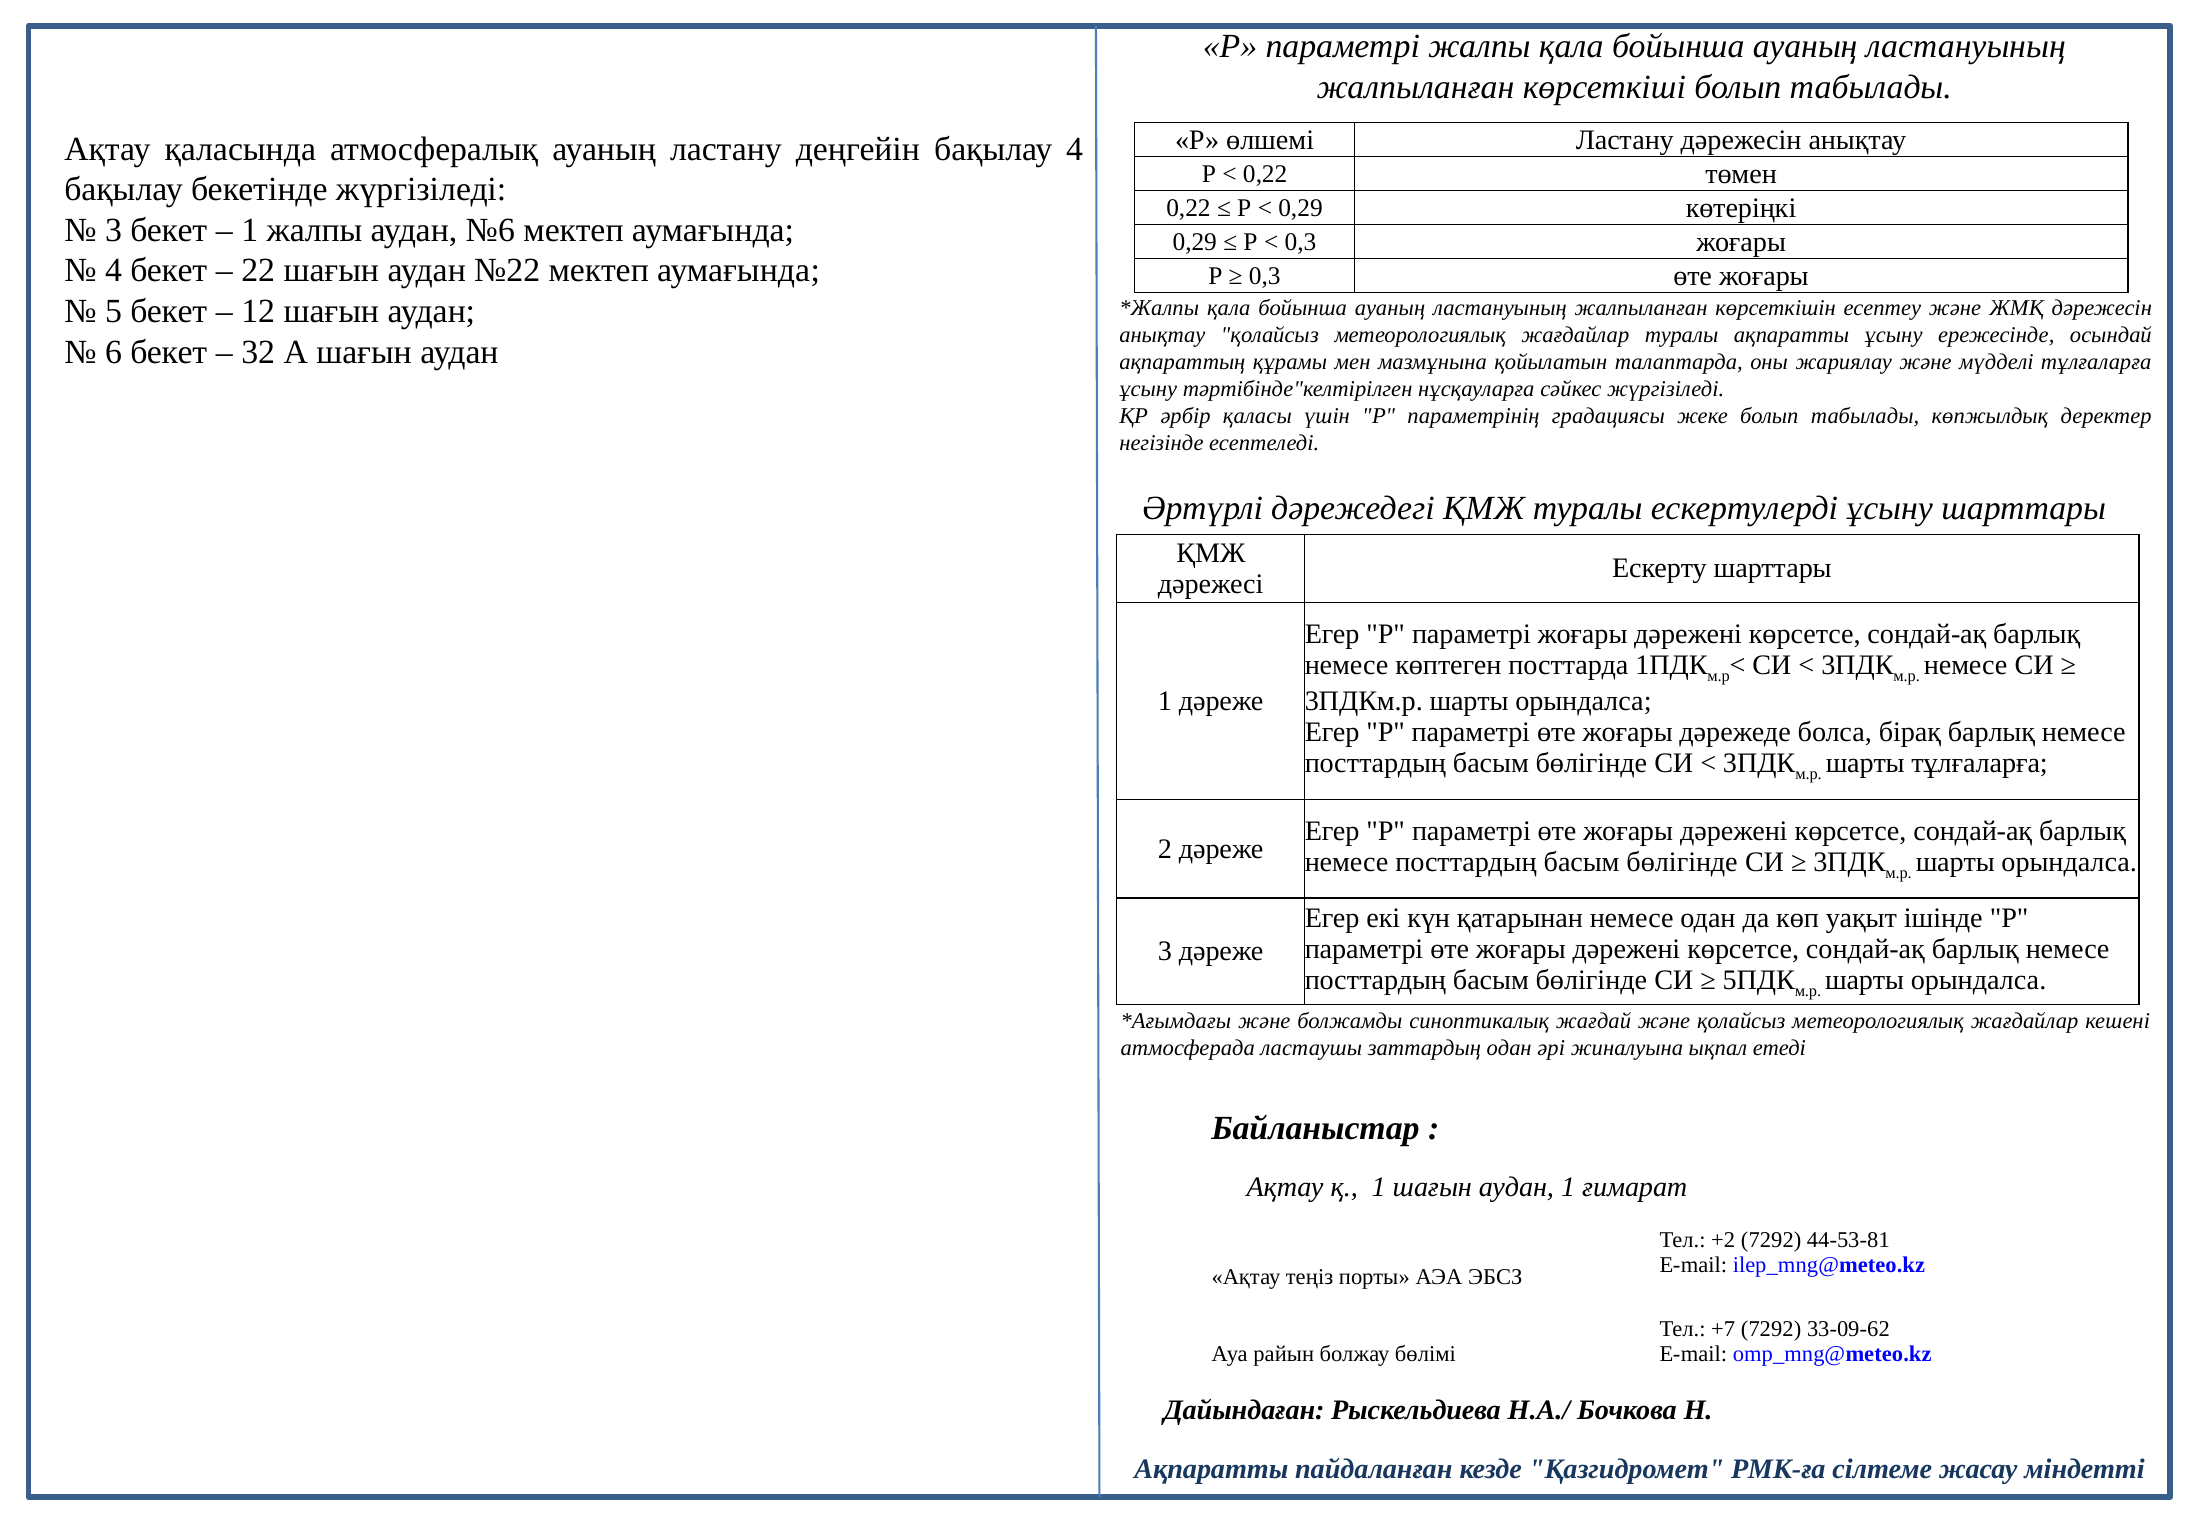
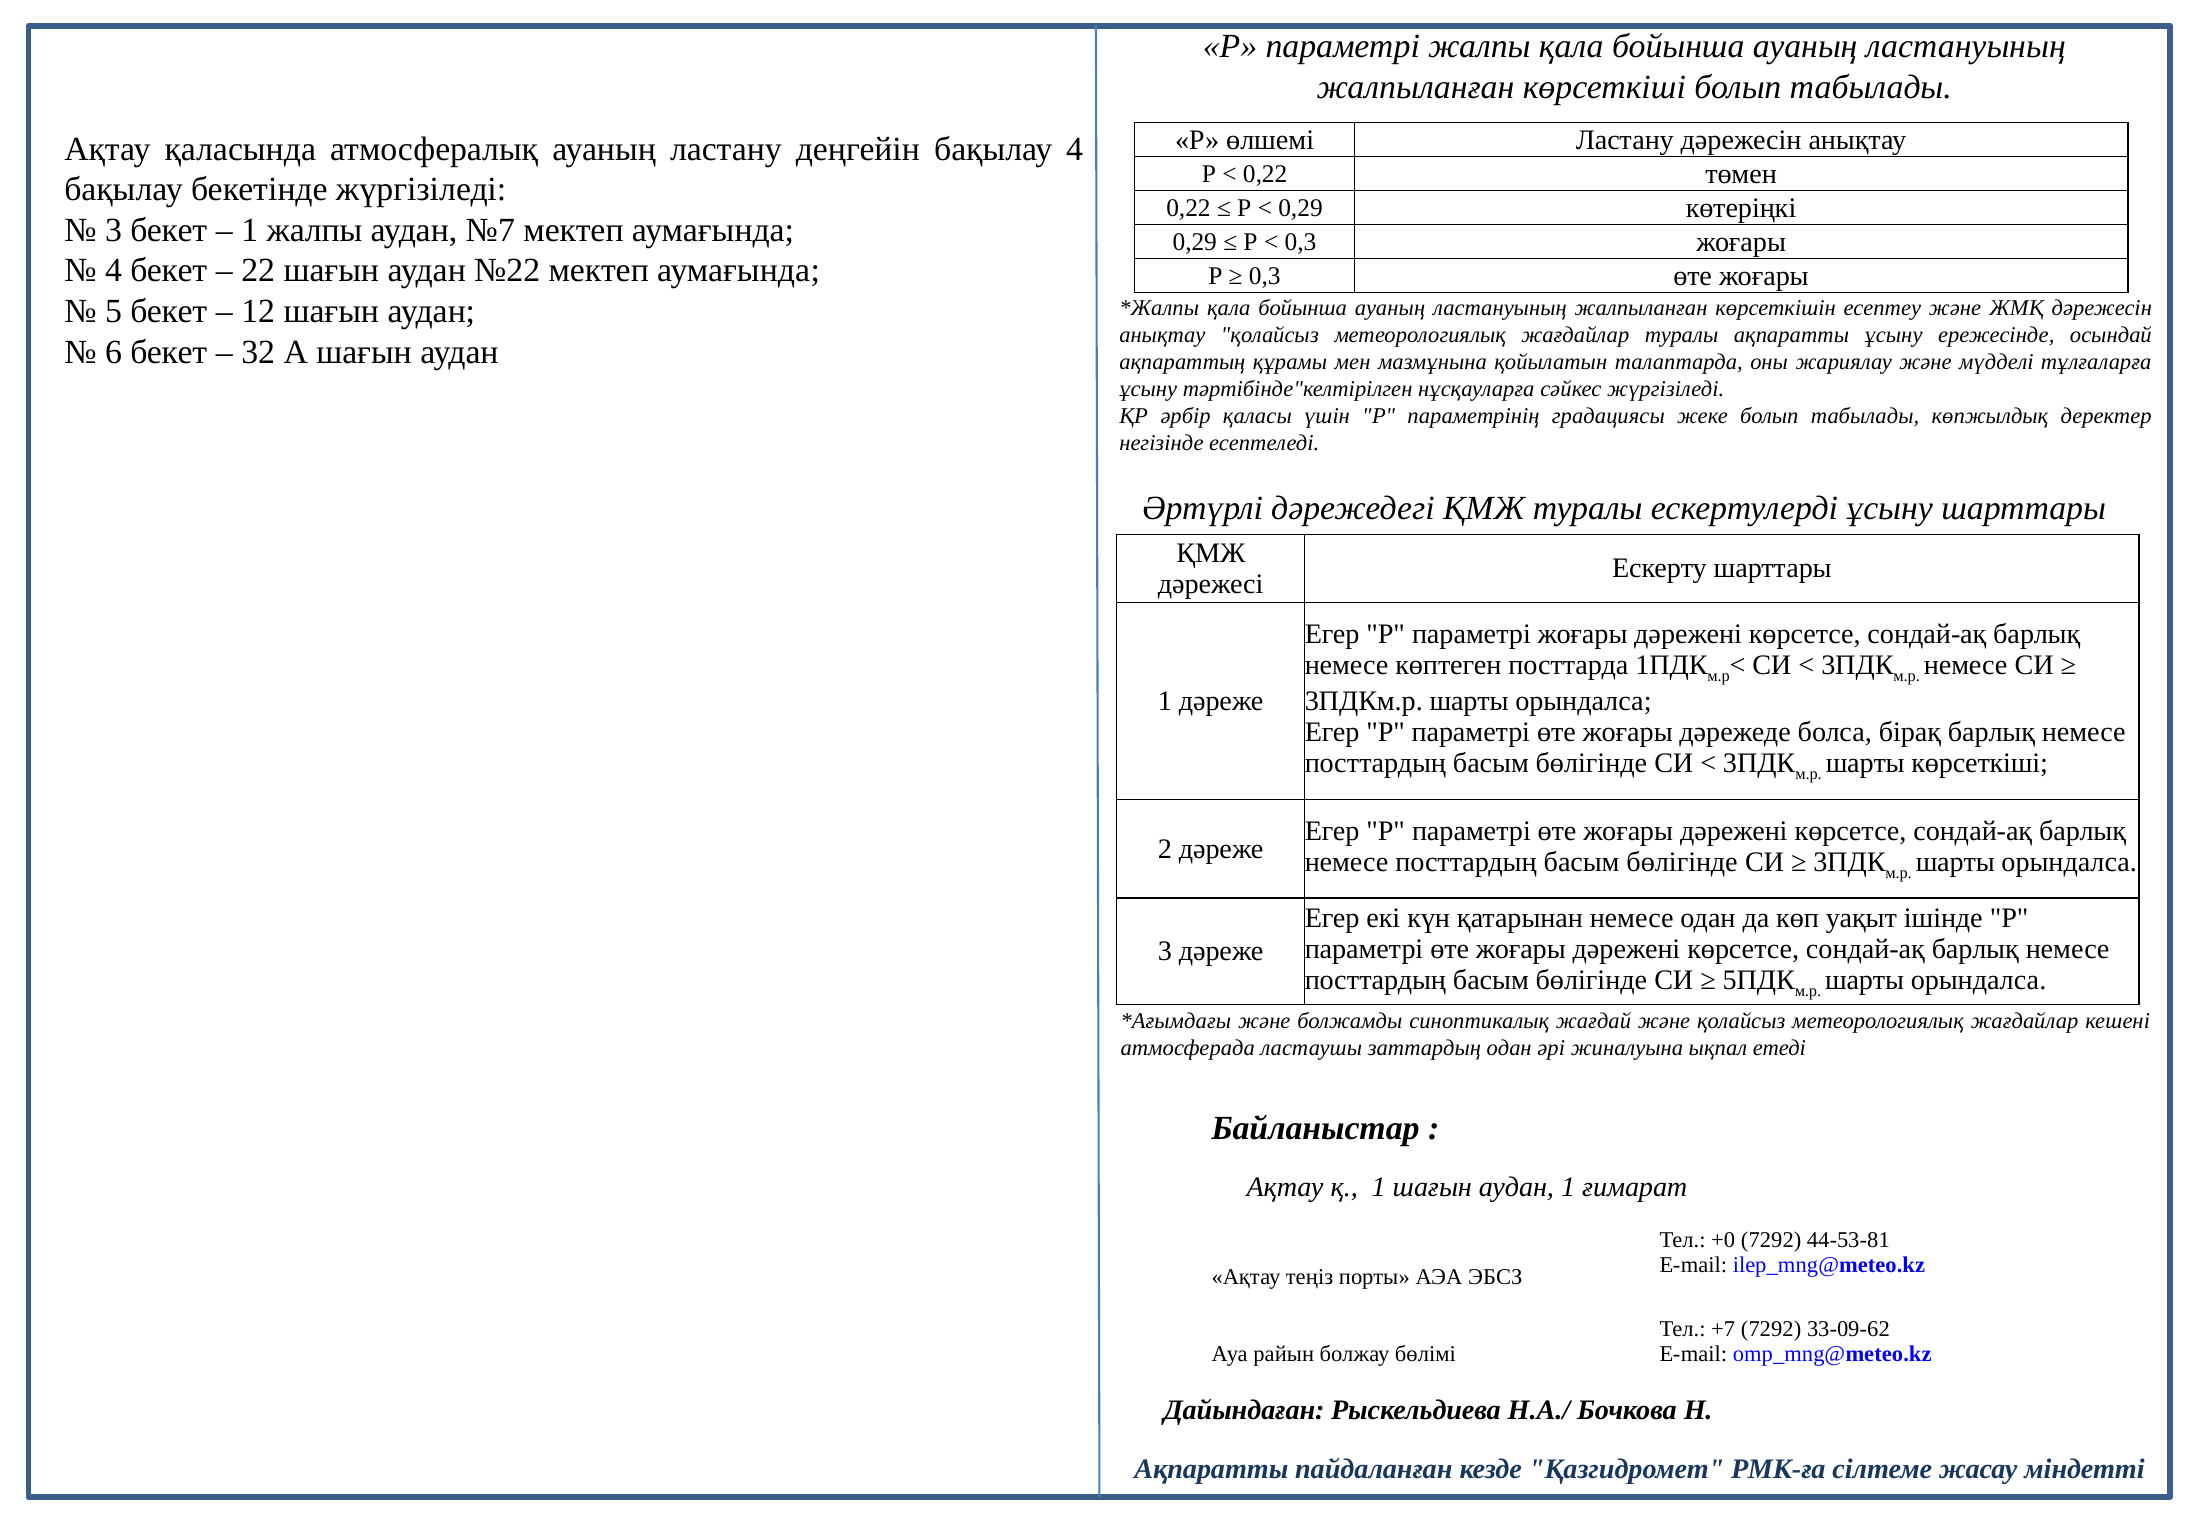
№6: №6 -> №7 (490, 230)
шарты тұлғаларға: тұлғаларға -> көрсеткіші (1980, 763)
+2: +2 -> +0 (1723, 1239)
